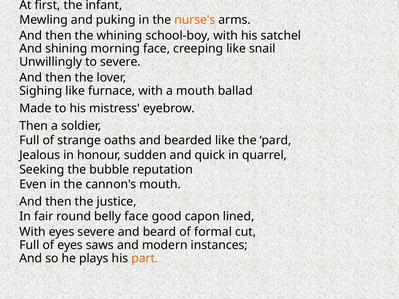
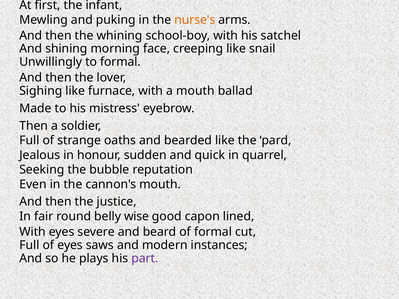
to severe: severe -> formal (120, 62)
belly face: face -> wise (137, 216)
part colour: orange -> purple (145, 258)
